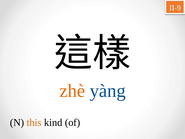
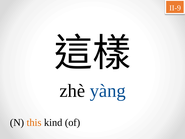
zhè colour: orange -> black (72, 91)
